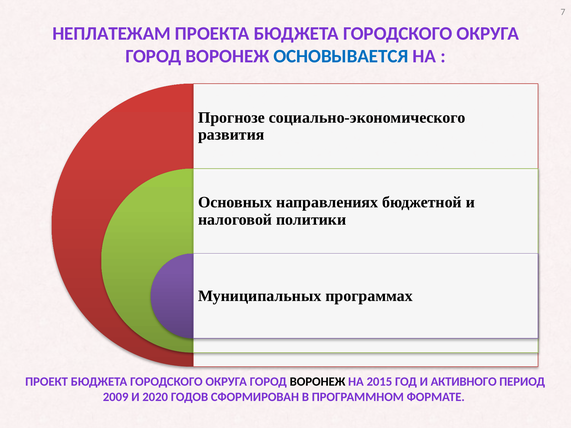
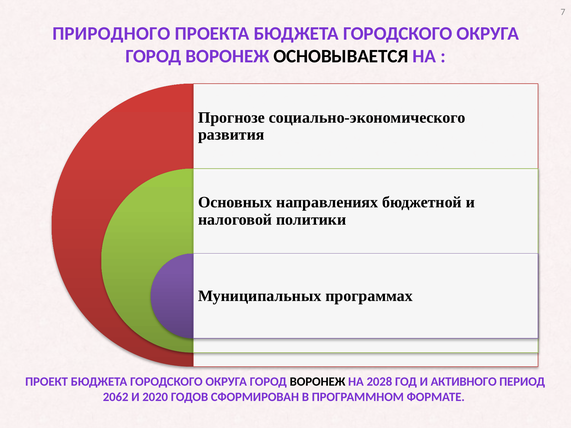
НЕПЛАТЕЖАМ: НЕПЛАТЕЖАМ -> ПРИРОДНОГО (111, 33)
ОСНОВЫВАЕТСЯ colour: blue -> black (341, 56)
2015: 2015 -> 2028 (379, 382)
2009: 2009 -> 2062 (116, 397)
